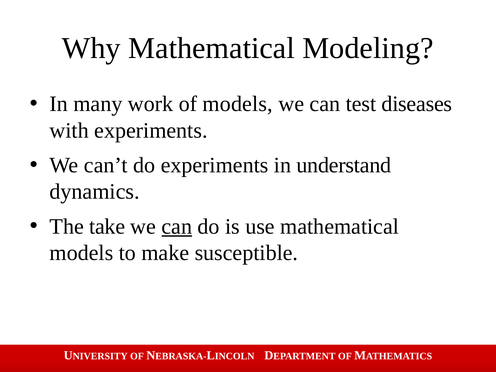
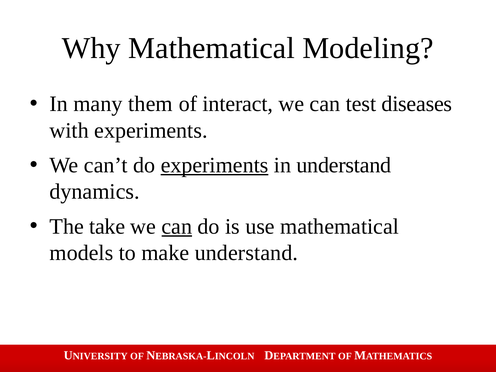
work: work -> them (150, 104)
of models: models -> interact (238, 104)
experiments underline: none -> present (215, 165)
make susceptible: susceptible -> understand (246, 253)
